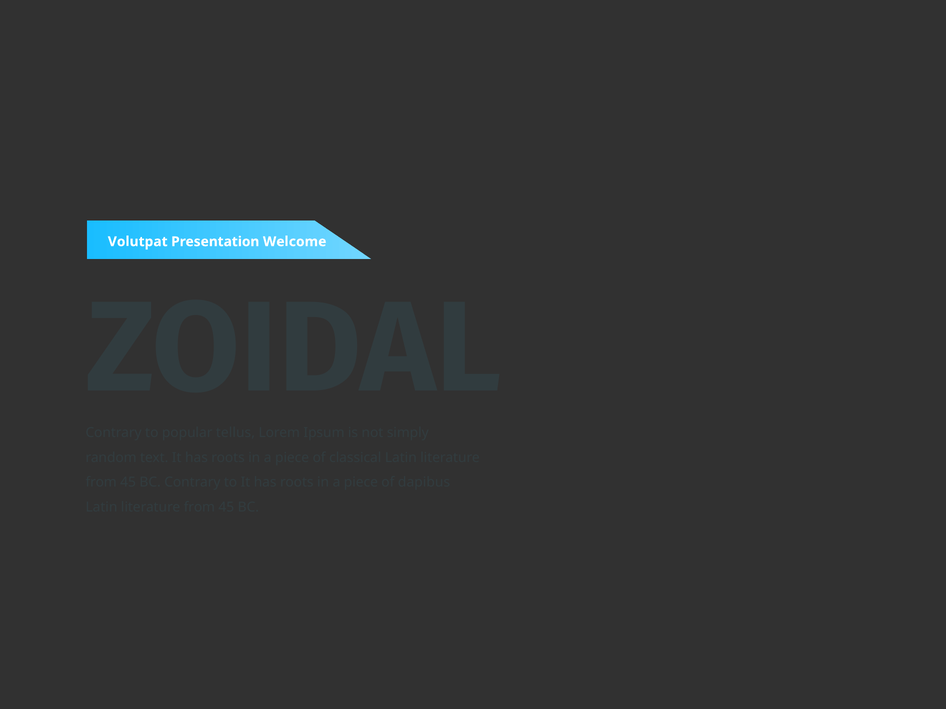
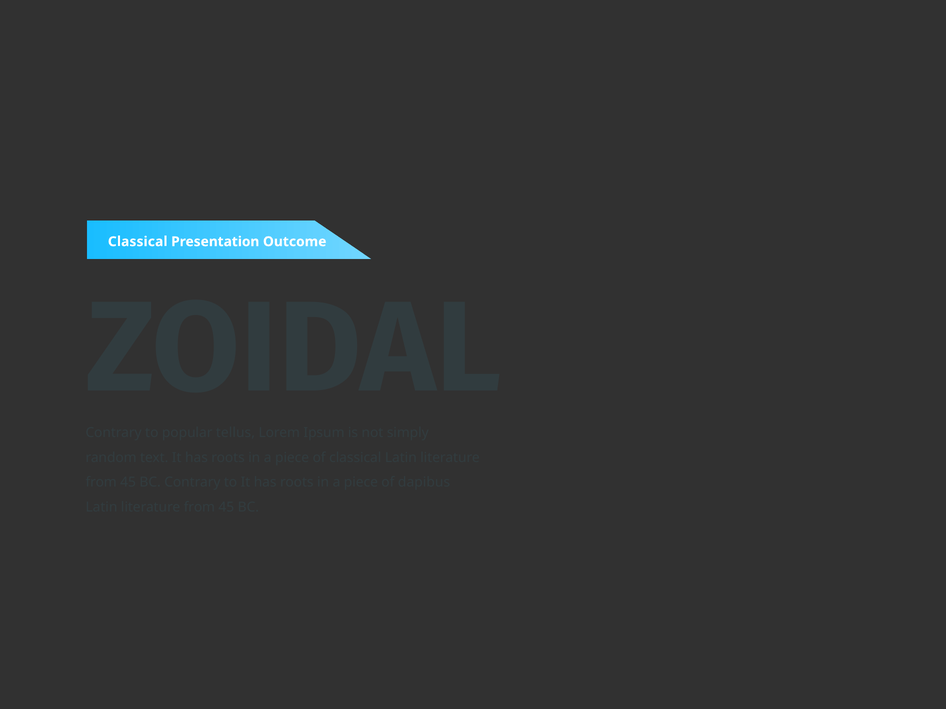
Volutpat: Volutpat -> Classical (138, 242)
Welcome: Welcome -> Outcome (295, 242)
